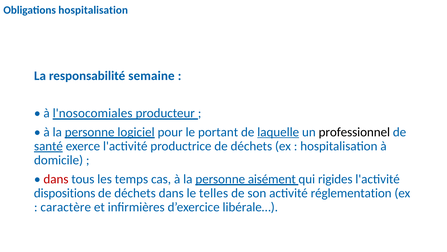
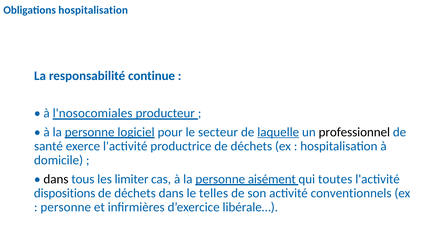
semaine: semaine -> continue (152, 76)
portant: portant -> secteur (218, 132)
santé underline: present -> none (48, 146)
dans colour: red -> black (56, 179)
temps: temps -> limiter (132, 179)
rigides: rigides -> toutes (335, 179)
réglementation: réglementation -> conventionnels (351, 193)
caractère: caractère -> personne (66, 207)
